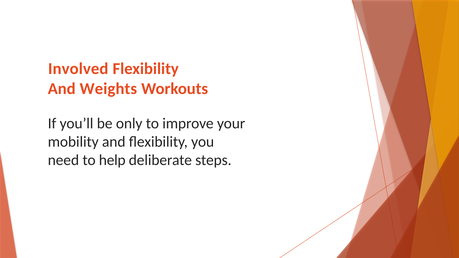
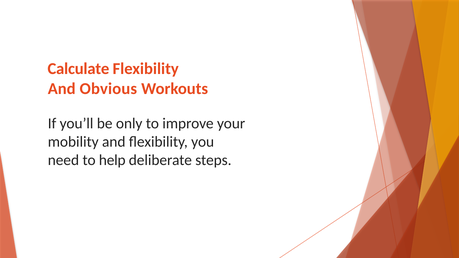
Involved: Involved -> Calculate (78, 69)
Weights: Weights -> Obvious (108, 89)
